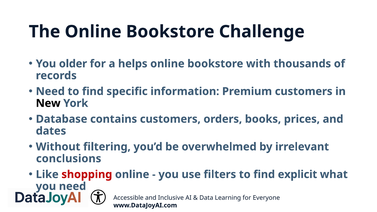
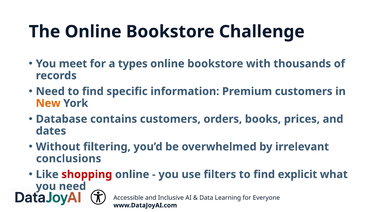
older: older -> meet (73, 64)
helps: helps -> types (133, 64)
New colour: black -> orange (48, 103)
